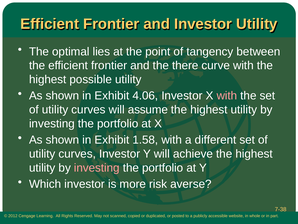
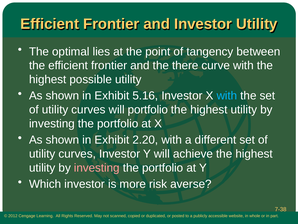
4.06: 4.06 -> 5.16 (145, 96)
with colour: pink -> light blue (227, 96)
will assume: assume -> portfolio (148, 109)
1.58: 1.58 -> 2.20 (145, 140)
